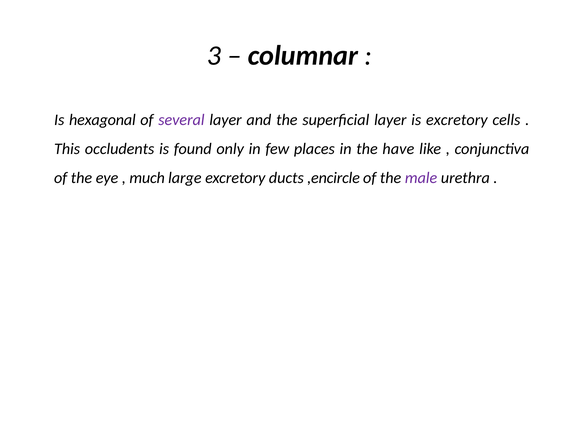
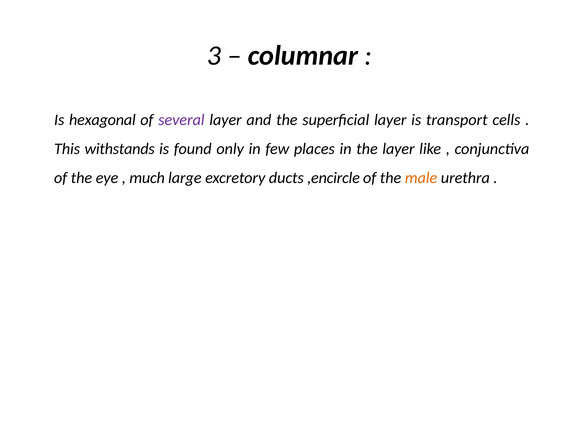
is excretory: excretory -> transport (457, 120)
occludents: occludents -> withstands (120, 149)
the have: have -> layer (398, 149)
male colour: purple -> orange (421, 178)
